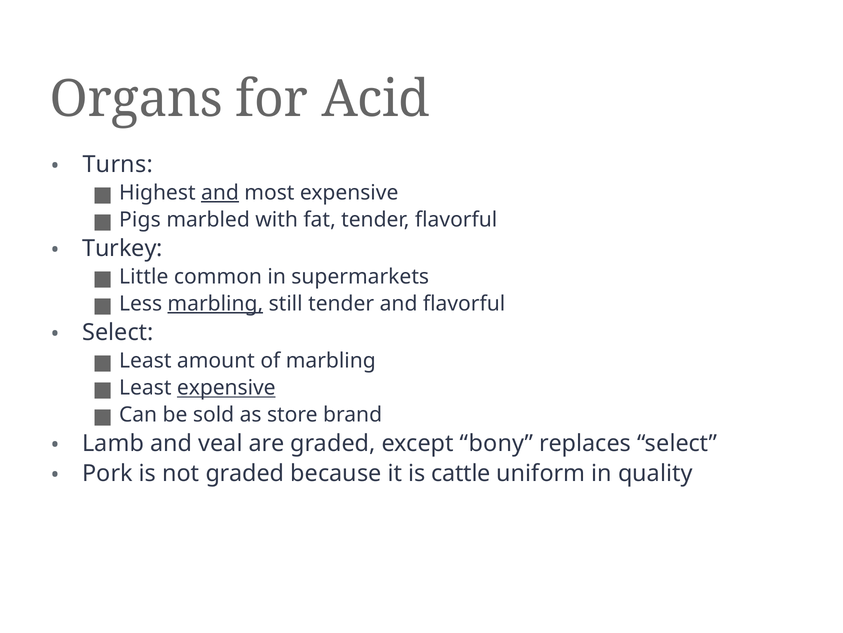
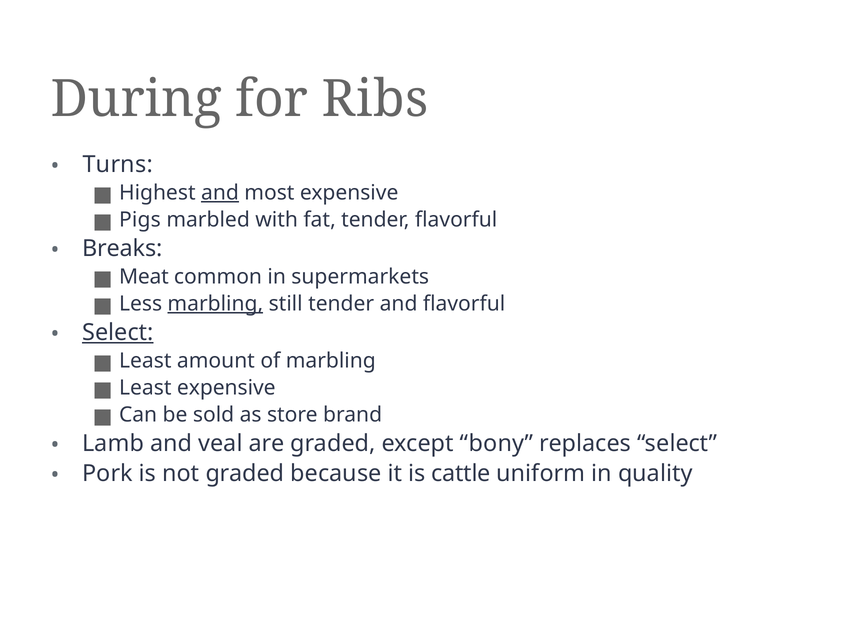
Organs: Organs -> During (136, 99)
Acid: Acid -> Ribs (375, 99)
Turkey: Turkey -> Breaks (122, 248)
Little: Little -> Meat (144, 276)
Select underline: none -> present (118, 332)
expensive underline: present -> none (226, 387)
